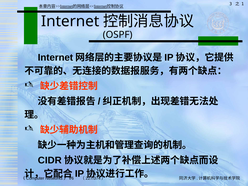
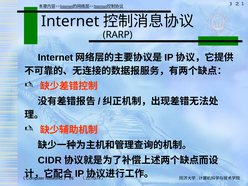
OSPF: OSPF -> RARP (118, 35)
